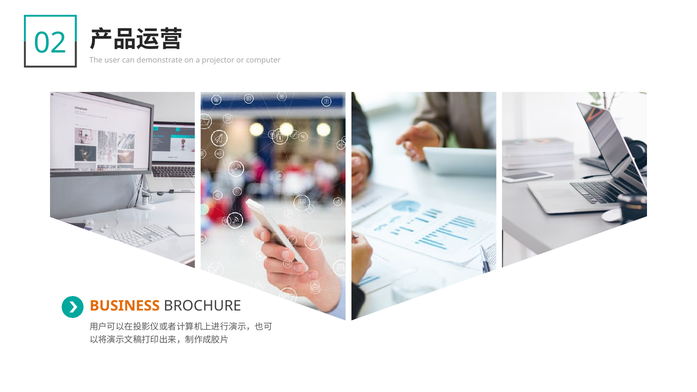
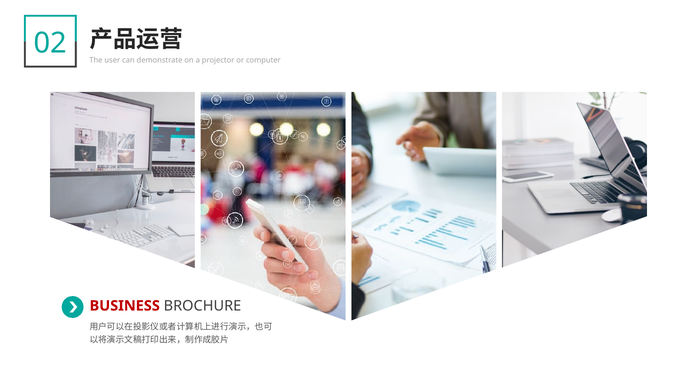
BUSINESS colour: orange -> red (125, 306)
